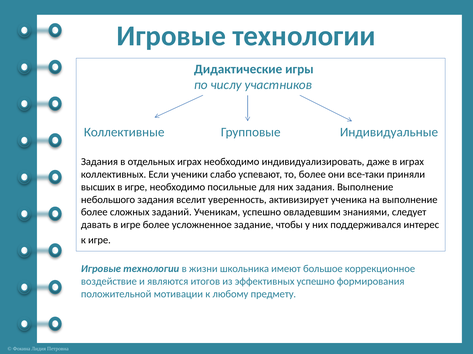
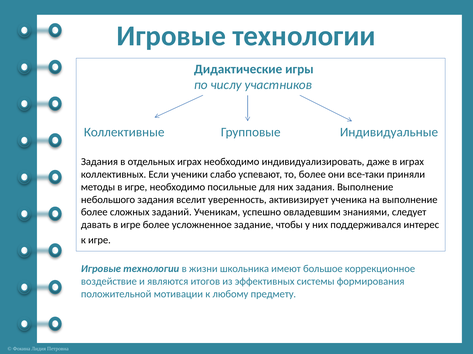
высших: высших -> методы (98, 187)
эффективных успешно: успешно -> системы (316, 282)
